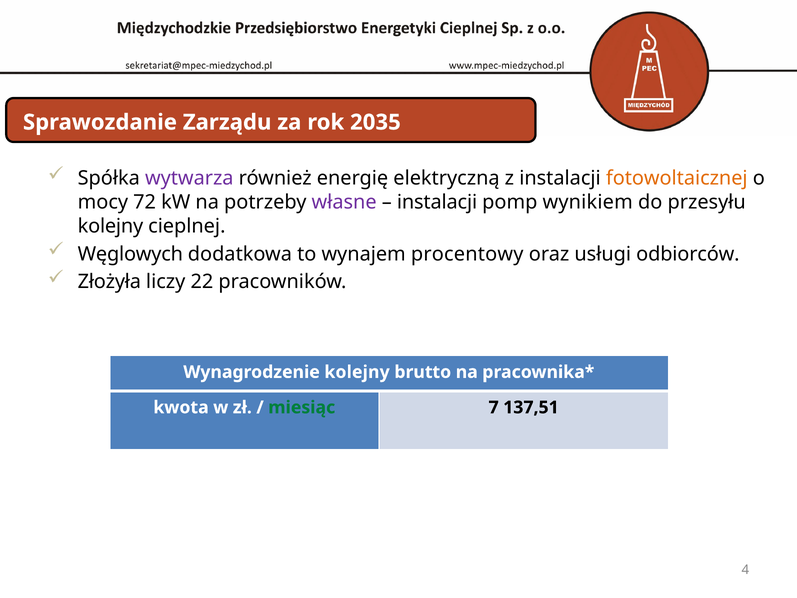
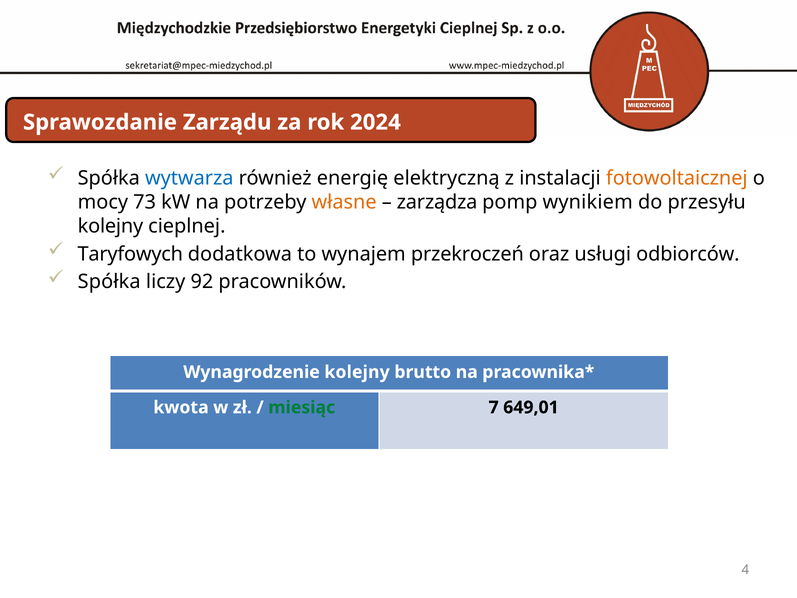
2035: 2035 -> 2024 (375, 122)
wytwarza colour: purple -> blue (189, 178)
72: 72 -> 73 (145, 202)
własne colour: purple -> orange (344, 202)
instalacji: instalacji -> zarządza (437, 202)
Węglowych: Węglowych -> Taryfowych (130, 254)
procentowy: procentowy -> przekroczeń (467, 254)
Złożyła: Złożyła -> Spółka (109, 282)
22: 22 -> 92 (202, 282)
137,51: 137,51 -> 649,01 (531, 407)
